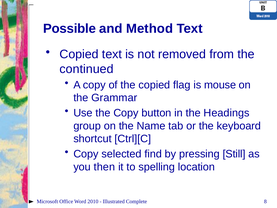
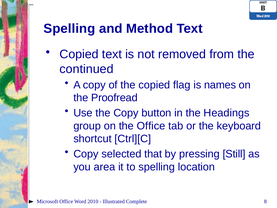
Possible: Possible -> Spelling (69, 29)
mouse: mouse -> names (220, 85)
Grammar: Grammar -> Proofread (114, 98)
the Name: Name -> Office (151, 126)
find: find -> that (153, 154)
then: then -> area (104, 167)
